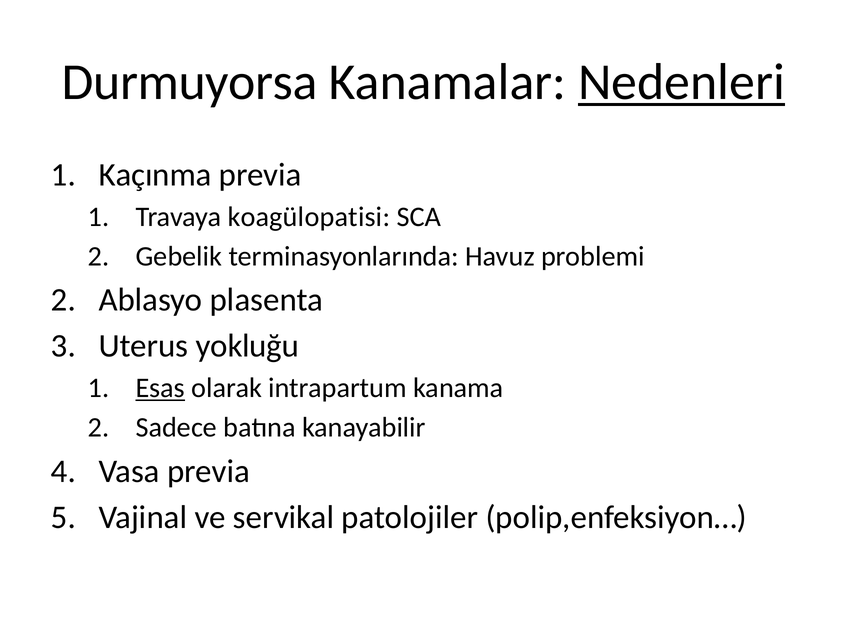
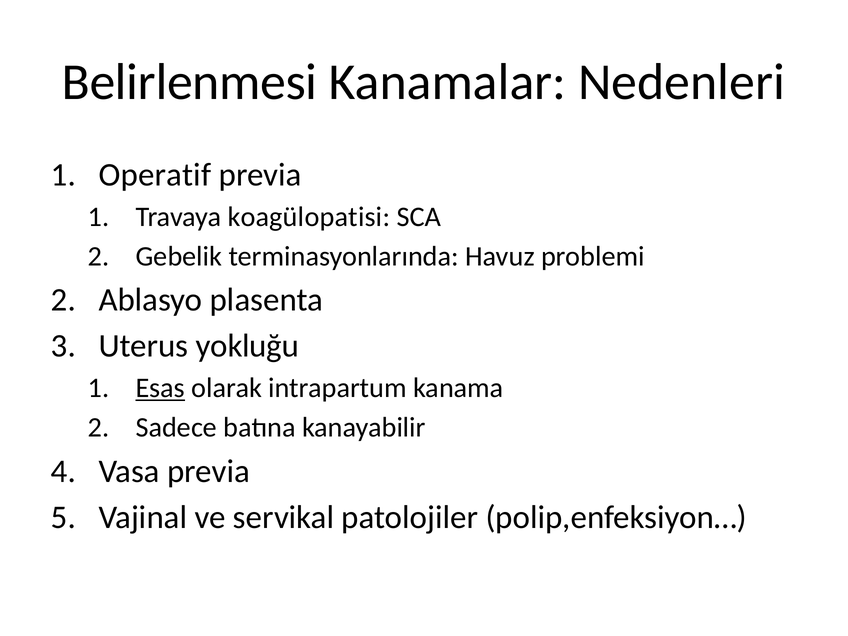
Durmuyorsa: Durmuyorsa -> Belirlenmesi (190, 82)
Nedenleri underline: present -> none (681, 82)
Kaçınma: Kaçınma -> Operatif (155, 175)
